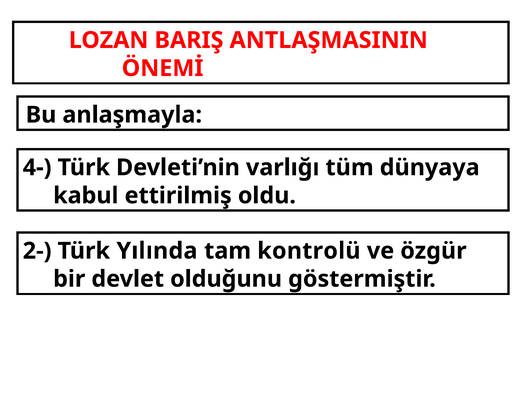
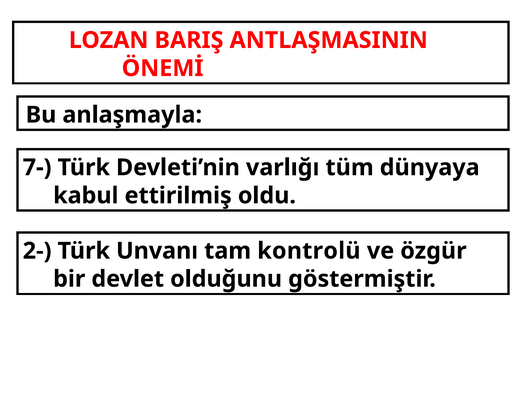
4-: 4- -> 7- (37, 167)
Yılında: Yılında -> Unvanı (157, 251)
